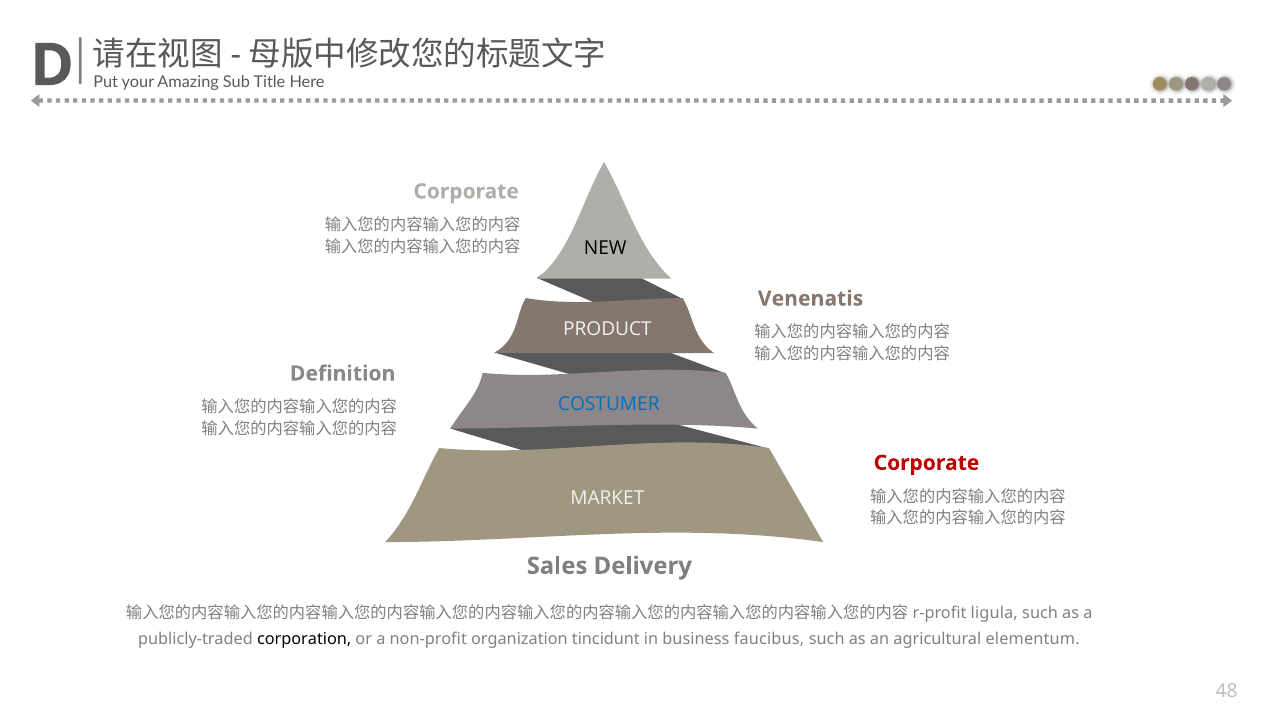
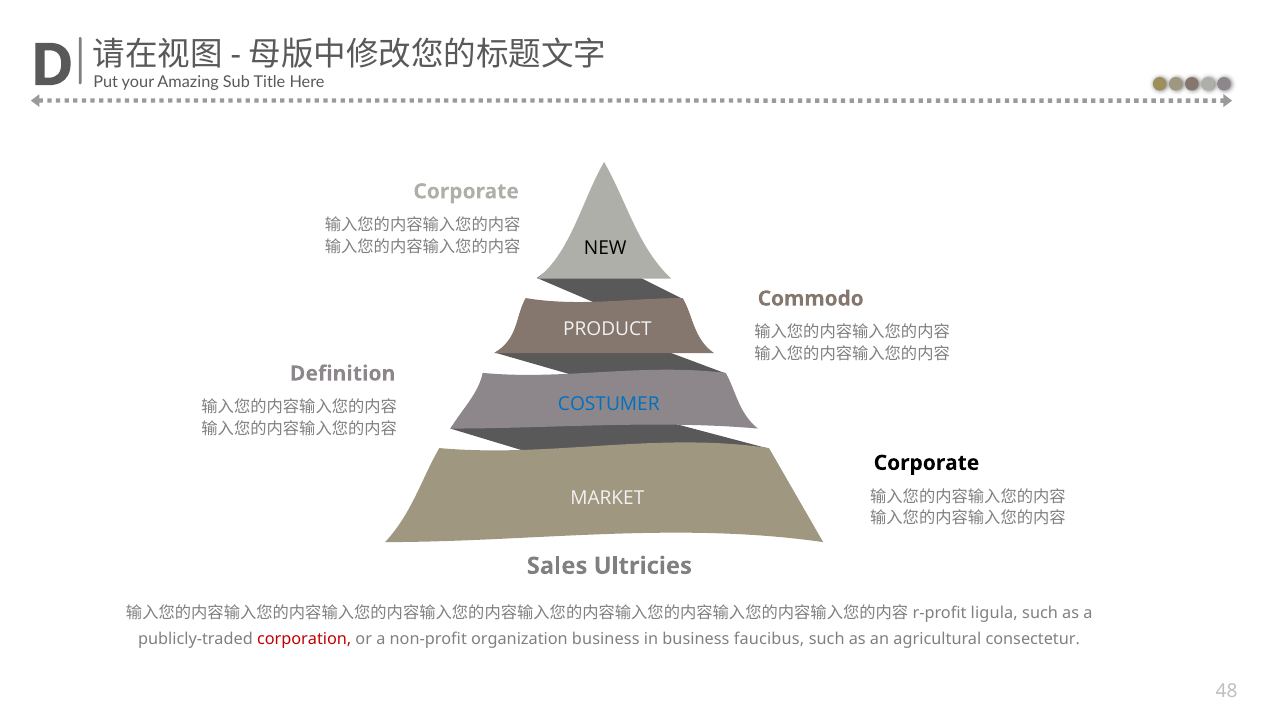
Venenatis: Venenatis -> Commodo (811, 299)
Corporate colour: red -> black (926, 463)
Delivery: Delivery -> Ultricies (643, 566)
corporation colour: black -> red (304, 639)
organization tincidunt: tincidunt -> business (606, 639)
elementum: elementum -> consectetur (1033, 639)
